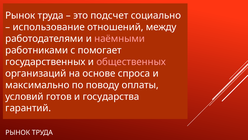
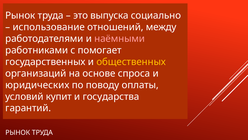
подсчет: подсчет -> выпуска (109, 15)
общественных colour: pink -> yellow (131, 62)
максимально: максимально -> юридических (37, 85)
готов: готов -> купит (59, 96)
